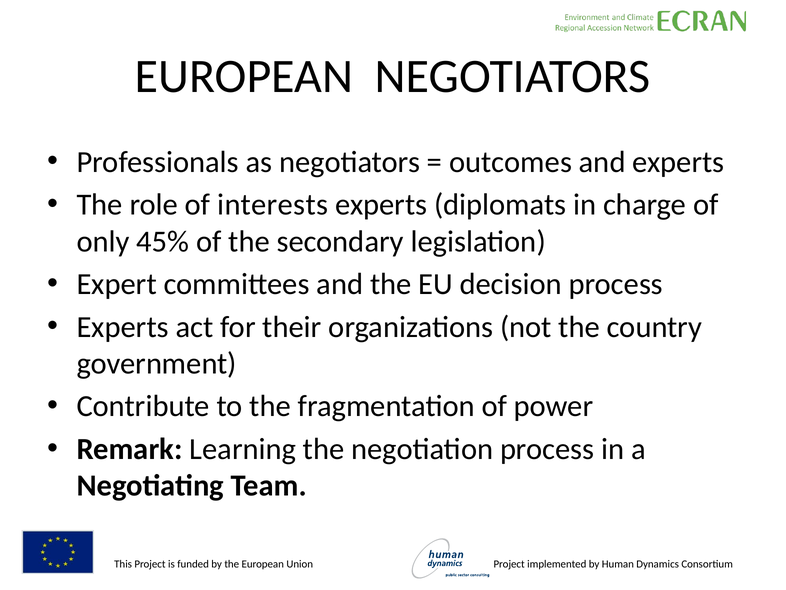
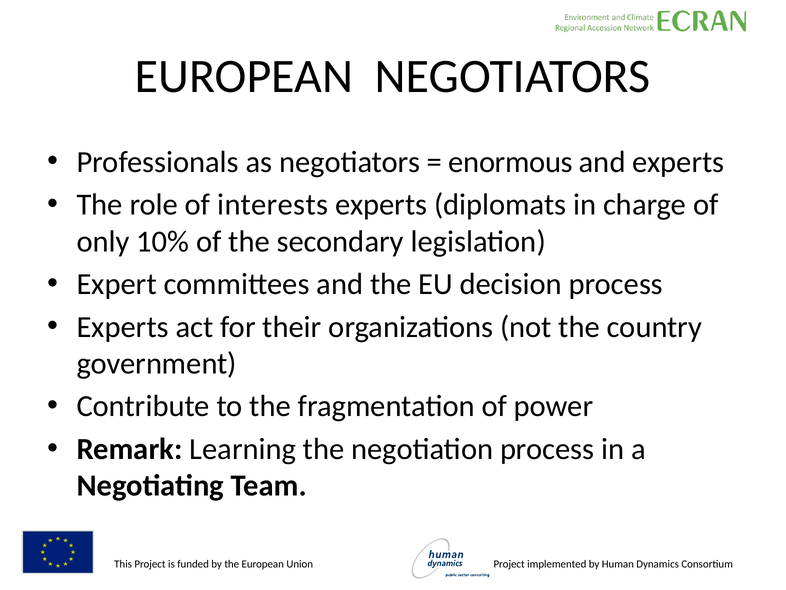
outcomes: outcomes -> enormous (511, 162)
45%: 45% -> 10% (163, 241)
